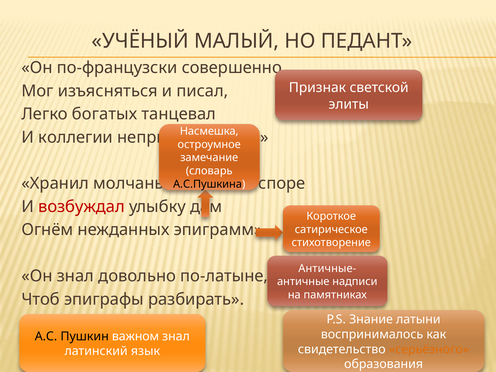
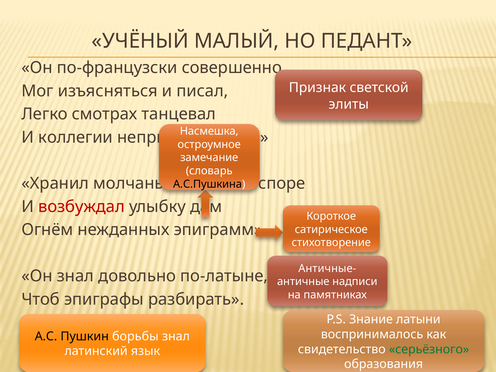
богатых: богатых -> смотрах (105, 114)
Пушкин важном: важном -> борьбы (135, 336)
серьёзного colour: orange -> green (429, 349)
